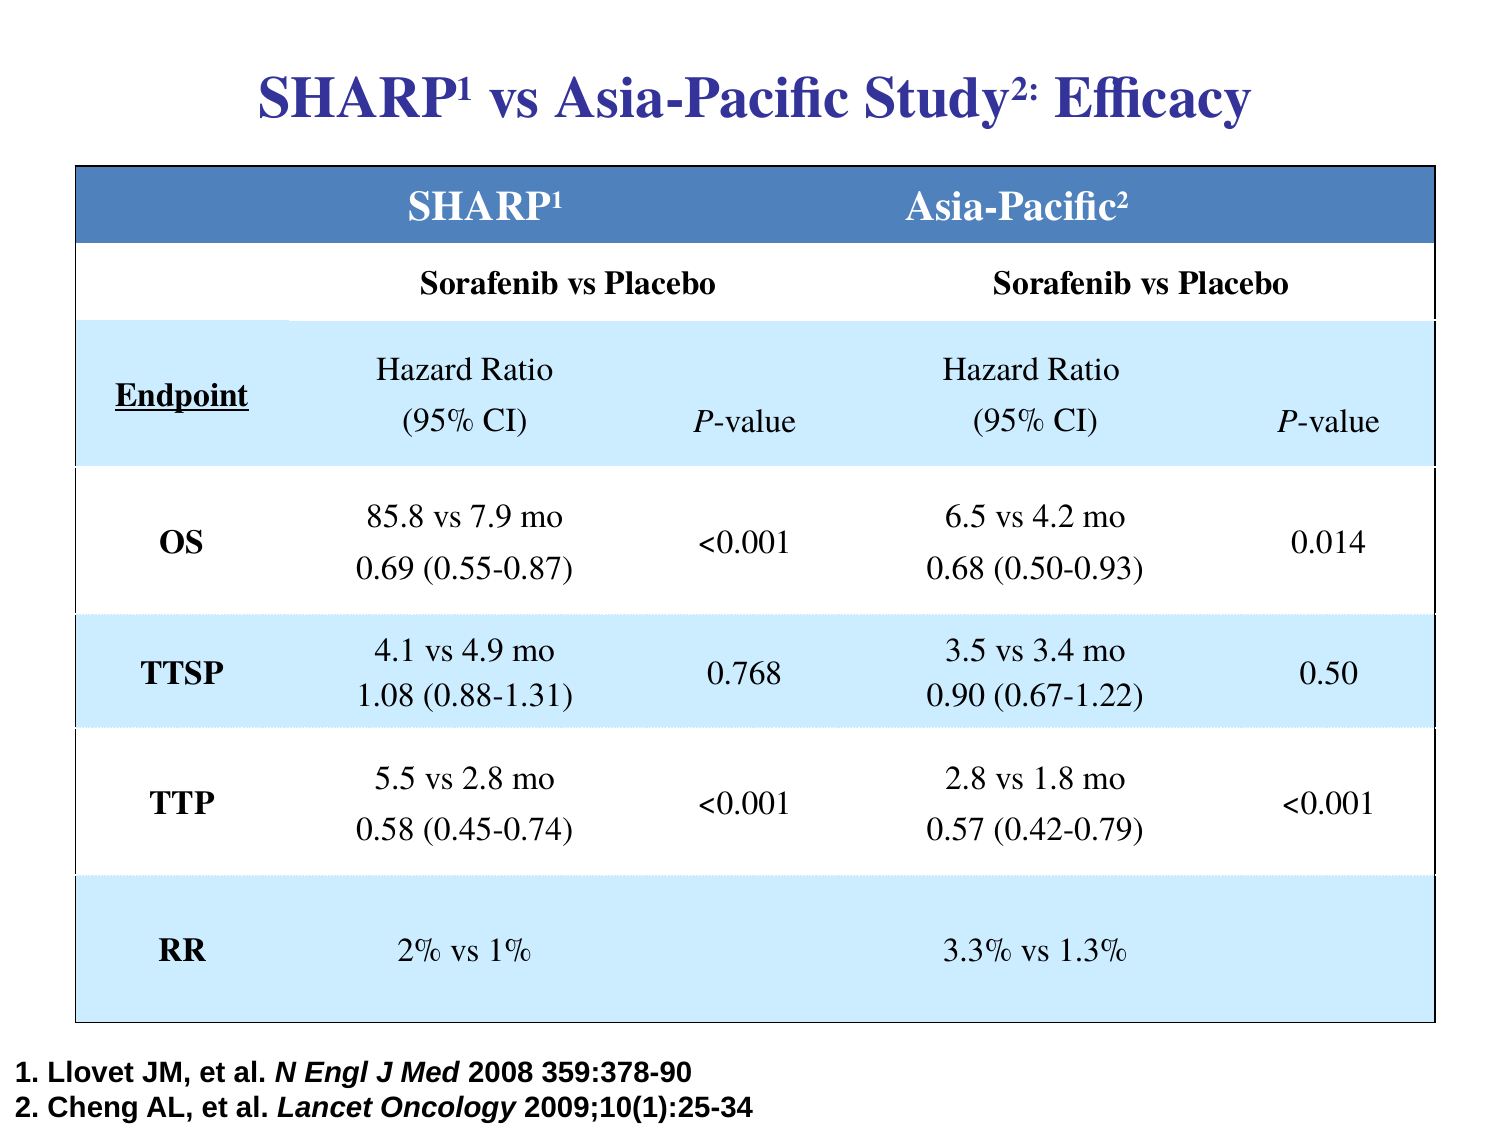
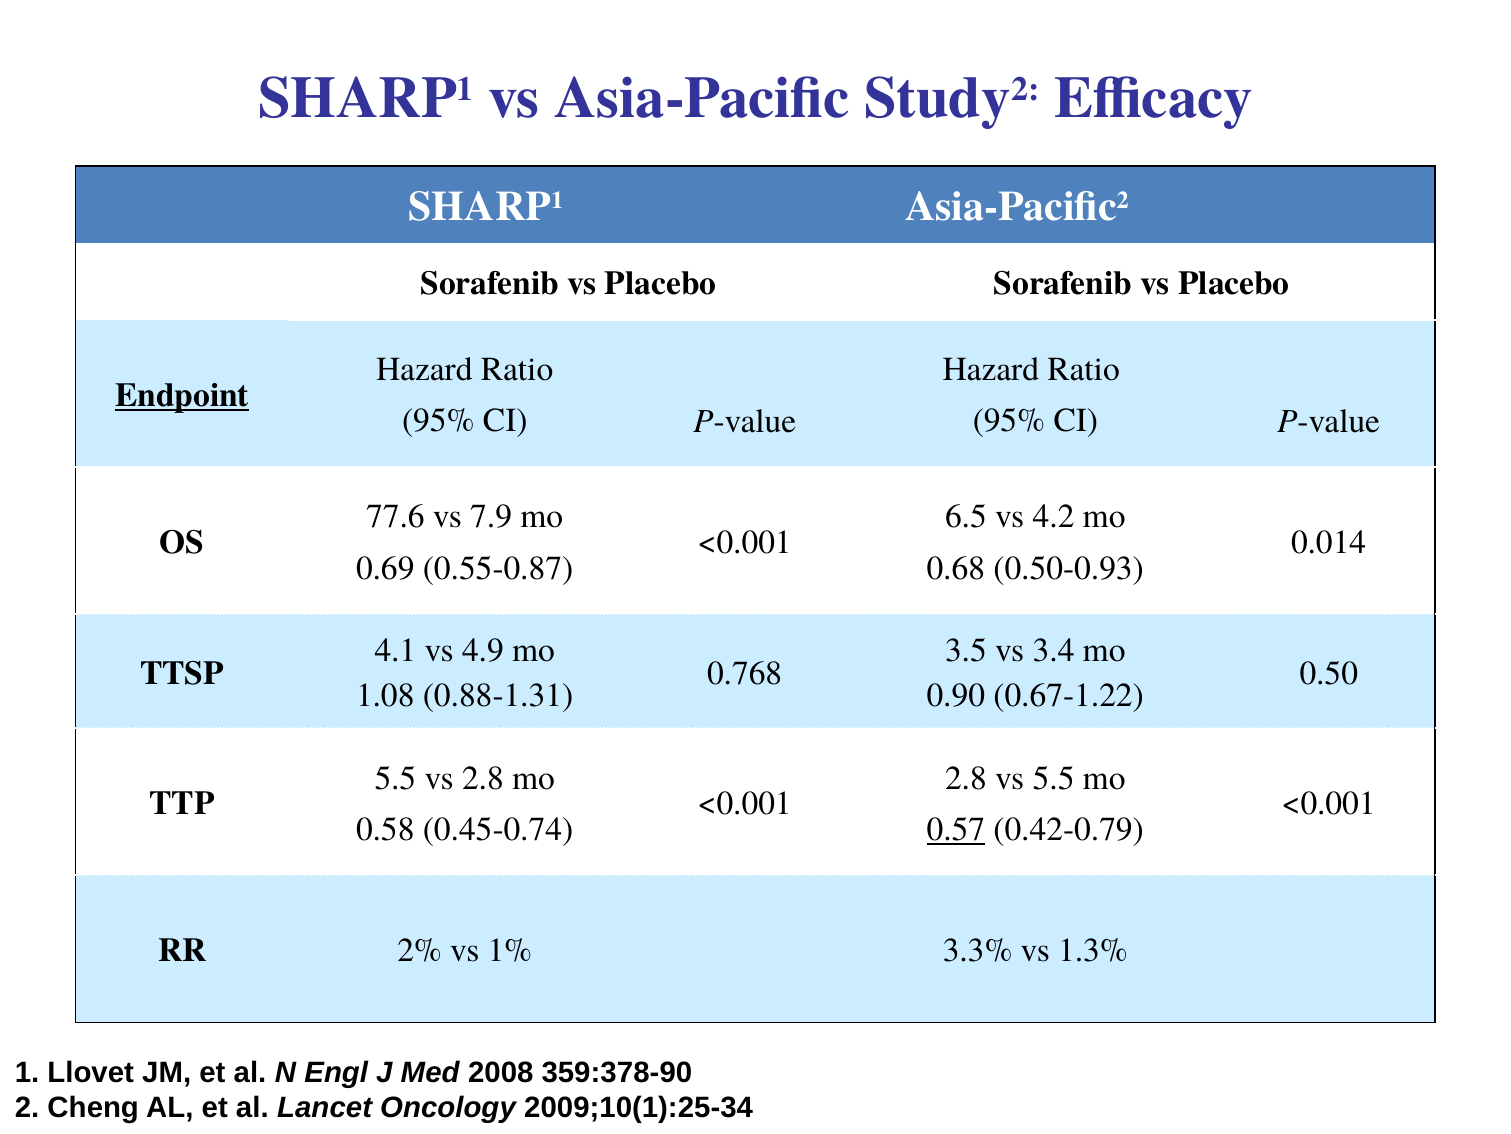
85.8: 85.8 -> 77.6 (395, 516)
vs 1.8: 1.8 -> 5.5 (1054, 778)
0.57 underline: none -> present (956, 829)
